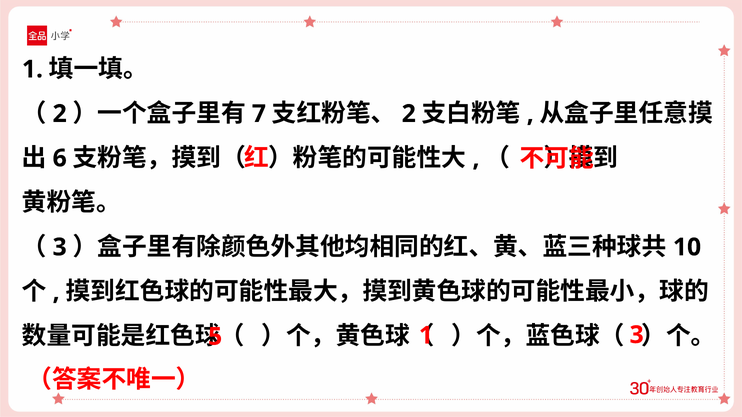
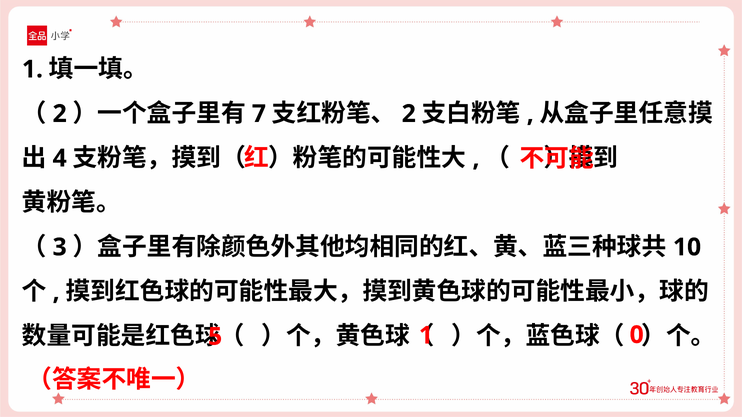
6: 6 -> 4 (60, 158)
3: 3 -> 0 (637, 335)
